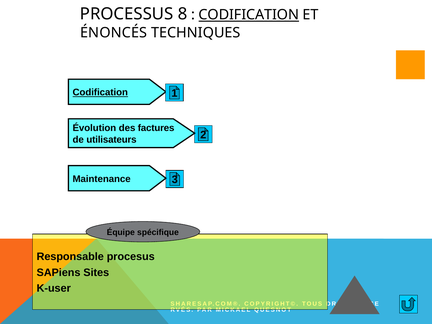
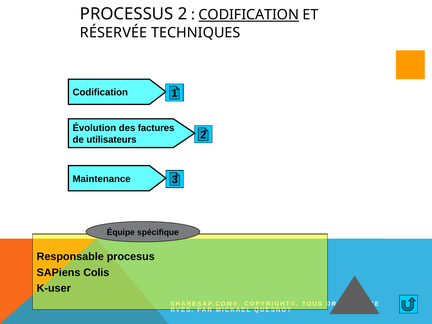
PROCESSUS 8: 8 -> 2 (183, 14)
ÉNONCÉS: ÉNONCÉS -> RÉSERVÉE (114, 33)
Codification underline: present -> none (100, 92)
Sites: Sites -> Colis (96, 273)
